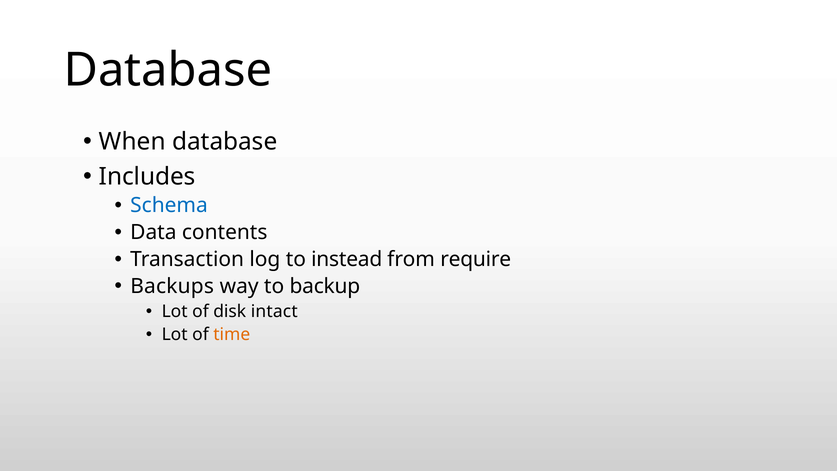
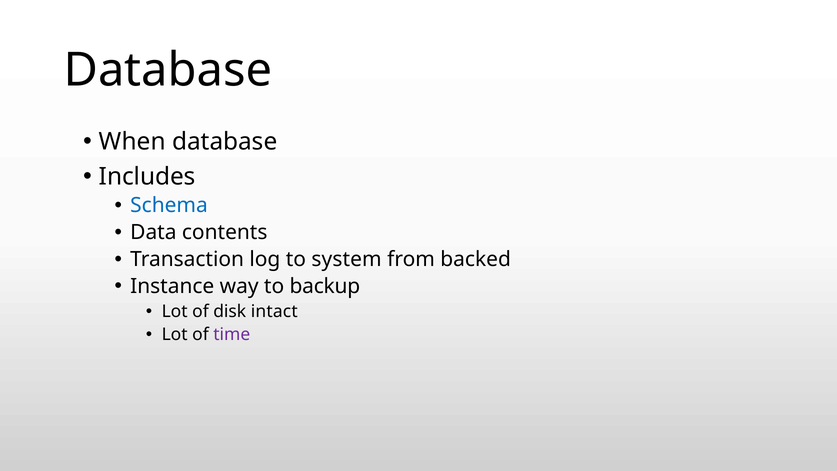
instead: instead -> system (347, 259)
require: require -> backed (476, 259)
Backups: Backups -> Instance (172, 286)
time colour: orange -> purple (232, 335)
